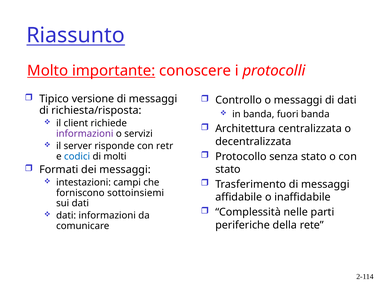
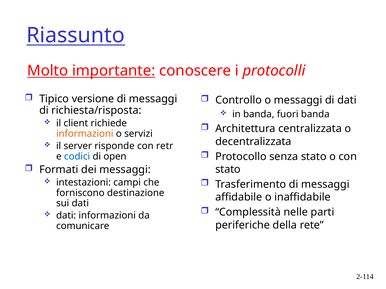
informazioni colour: purple -> orange (85, 134)
molti: molti -> open (115, 157)
sottoinsiemi: sottoinsiemi -> destinazione (136, 193)
